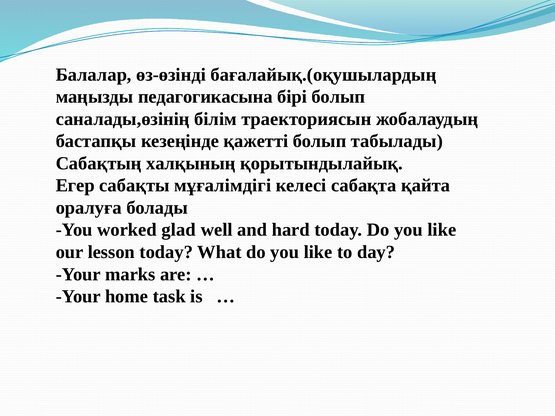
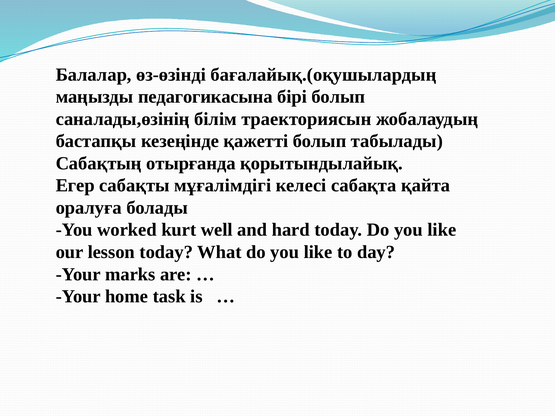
халқының: халқының -> отырғанда (191, 163)
glad: glad -> kurt (179, 230)
